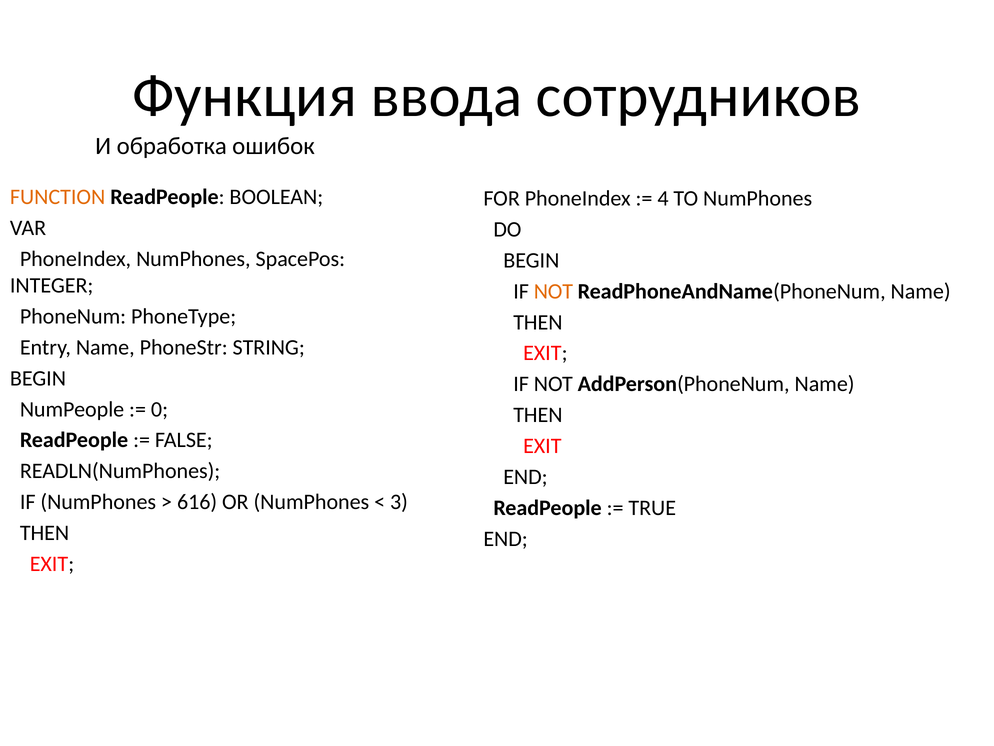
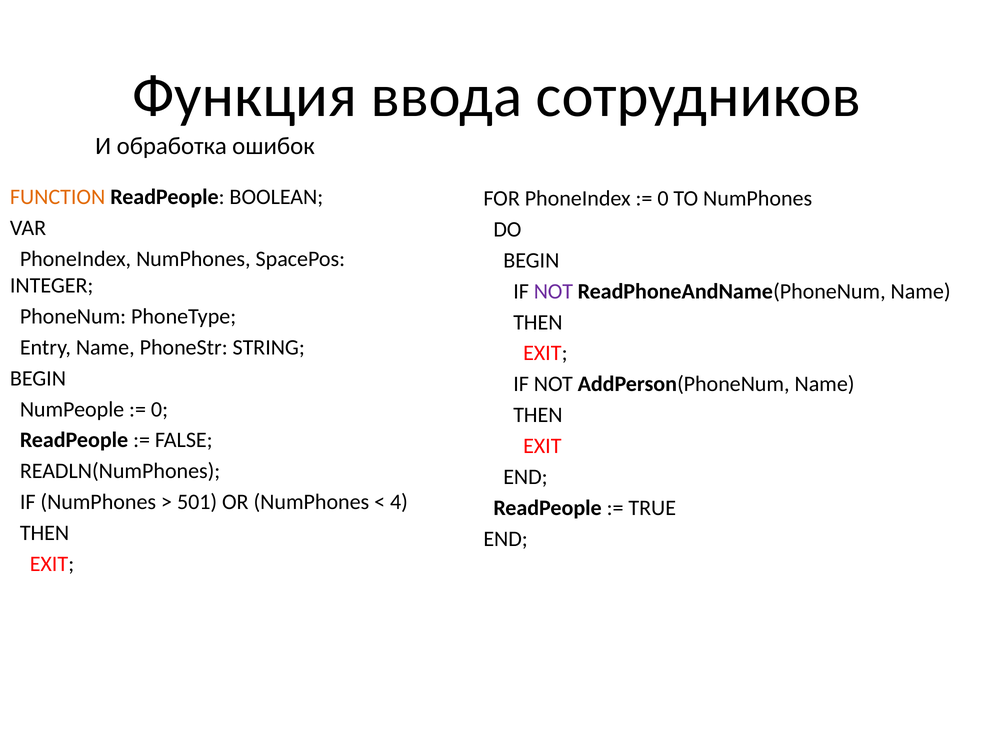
4: 4 -> 0 (663, 198)
NOT colour: orange -> purple (553, 291)
616: 616 -> 501 (197, 502)
3: 3 -> 4 (399, 502)
